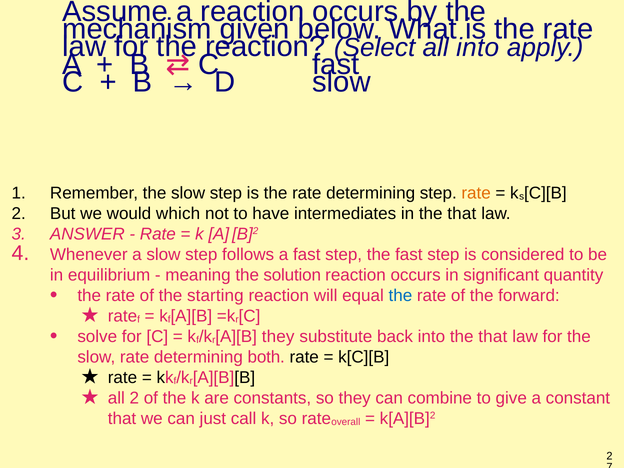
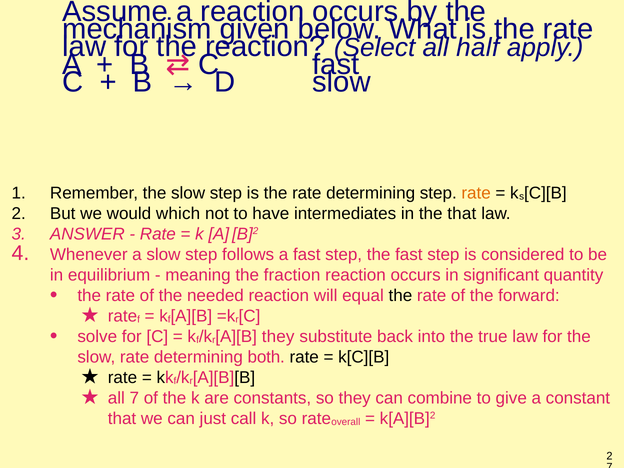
into: into -> half (478, 48)
solution: solution -> fraction (292, 275)
starting: starting -> needed (215, 295)
the colour: blue -> black (400, 295)
into the that: that -> true (493, 336)
all 2: 2 -> 7 (134, 398)
